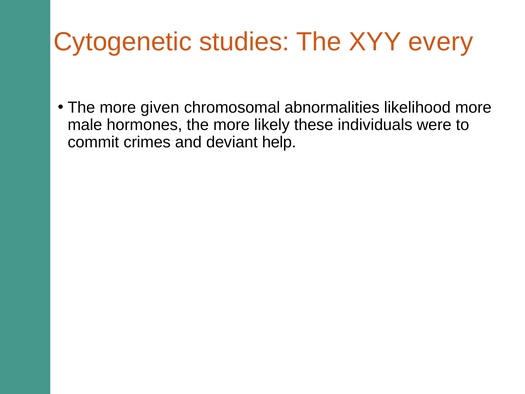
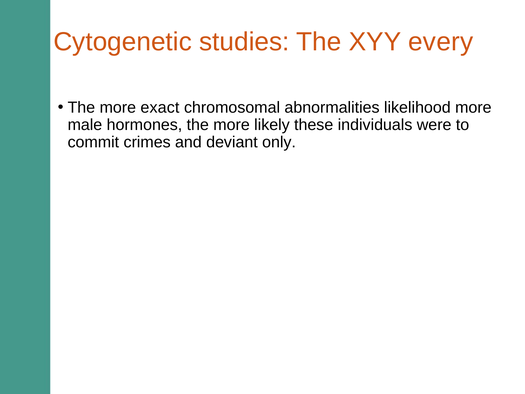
given: given -> exact (160, 107)
help: help -> only (279, 142)
